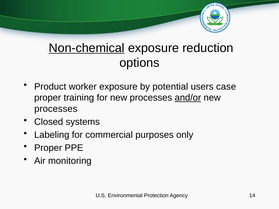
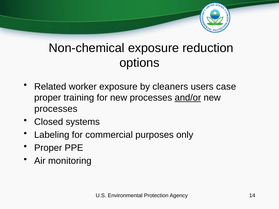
Non‐chemical underline: present -> none (87, 48)
Product: Product -> Related (50, 87)
potential: potential -> cleaners (170, 87)
